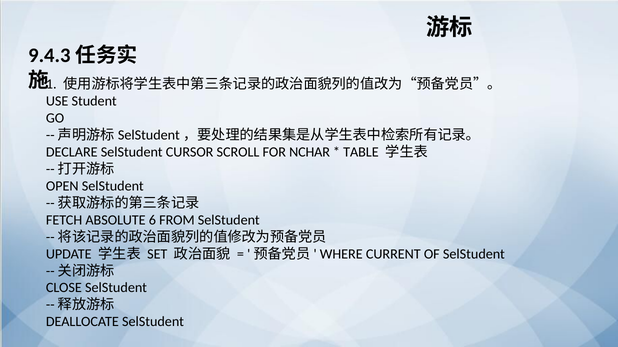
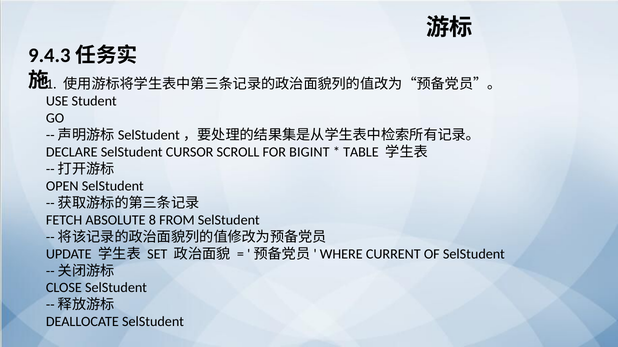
NCHAR: NCHAR -> BIGINT (309, 152)
6: 6 -> 8 (152, 220)
